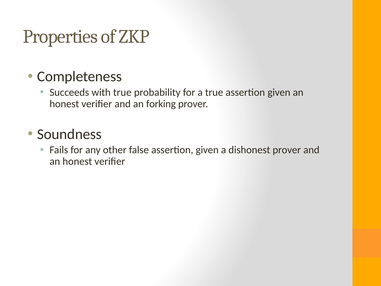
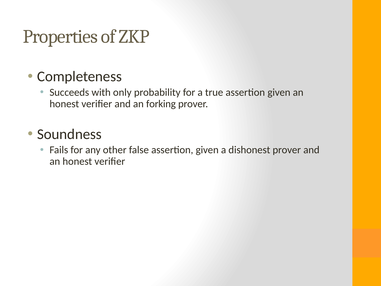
with true: true -> only (122, 92)
